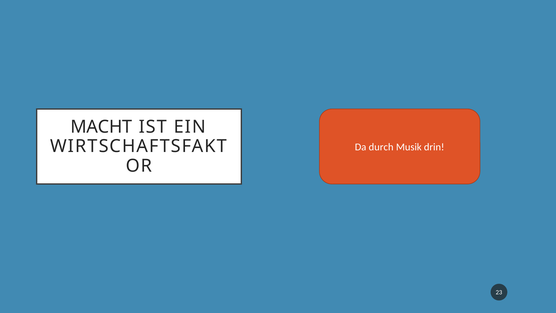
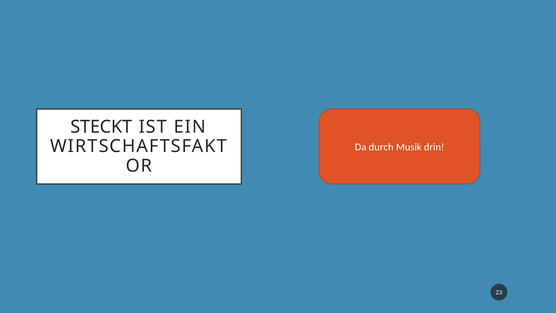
MACHT: MACHT -> STECKT (101, 127)
